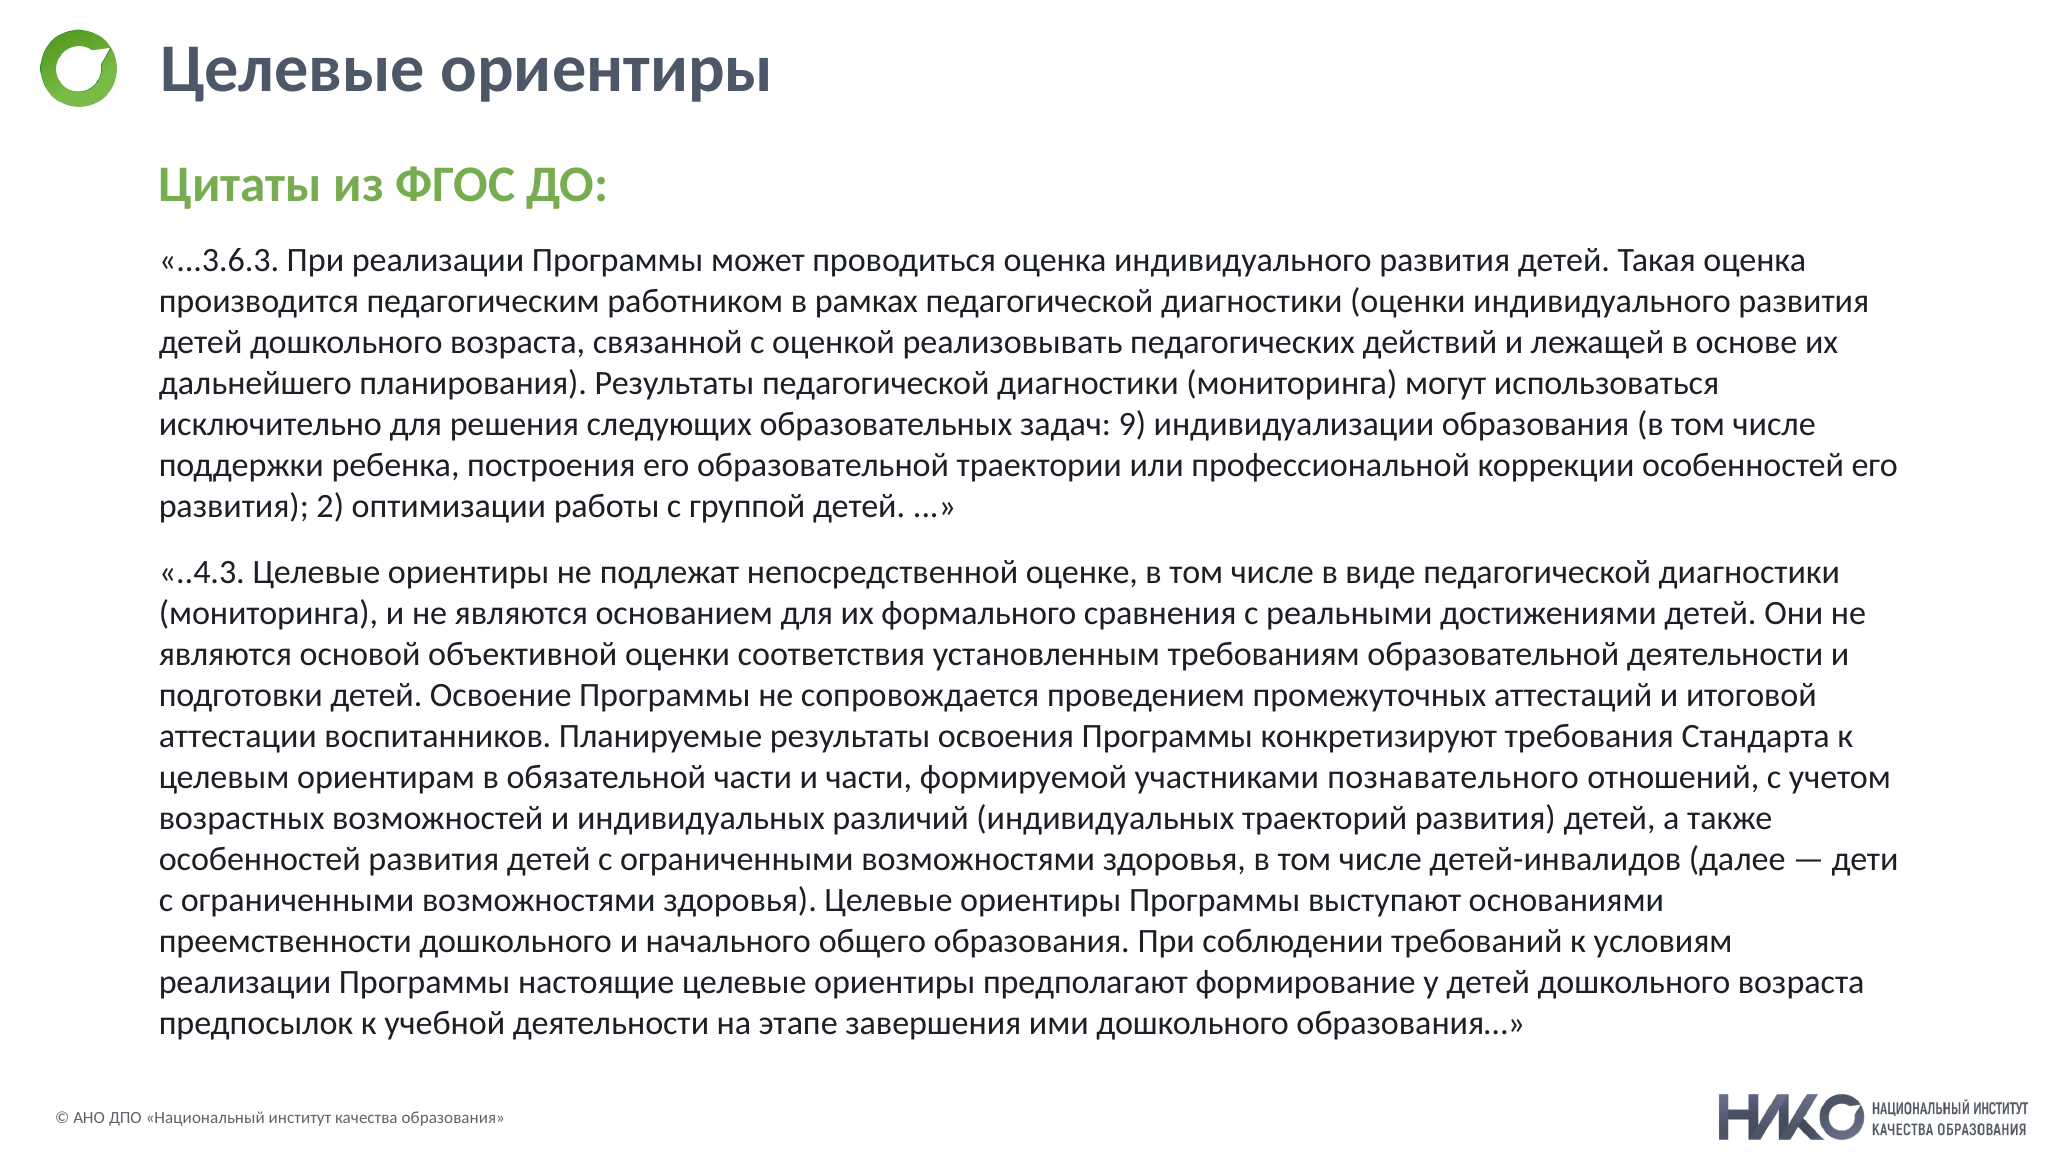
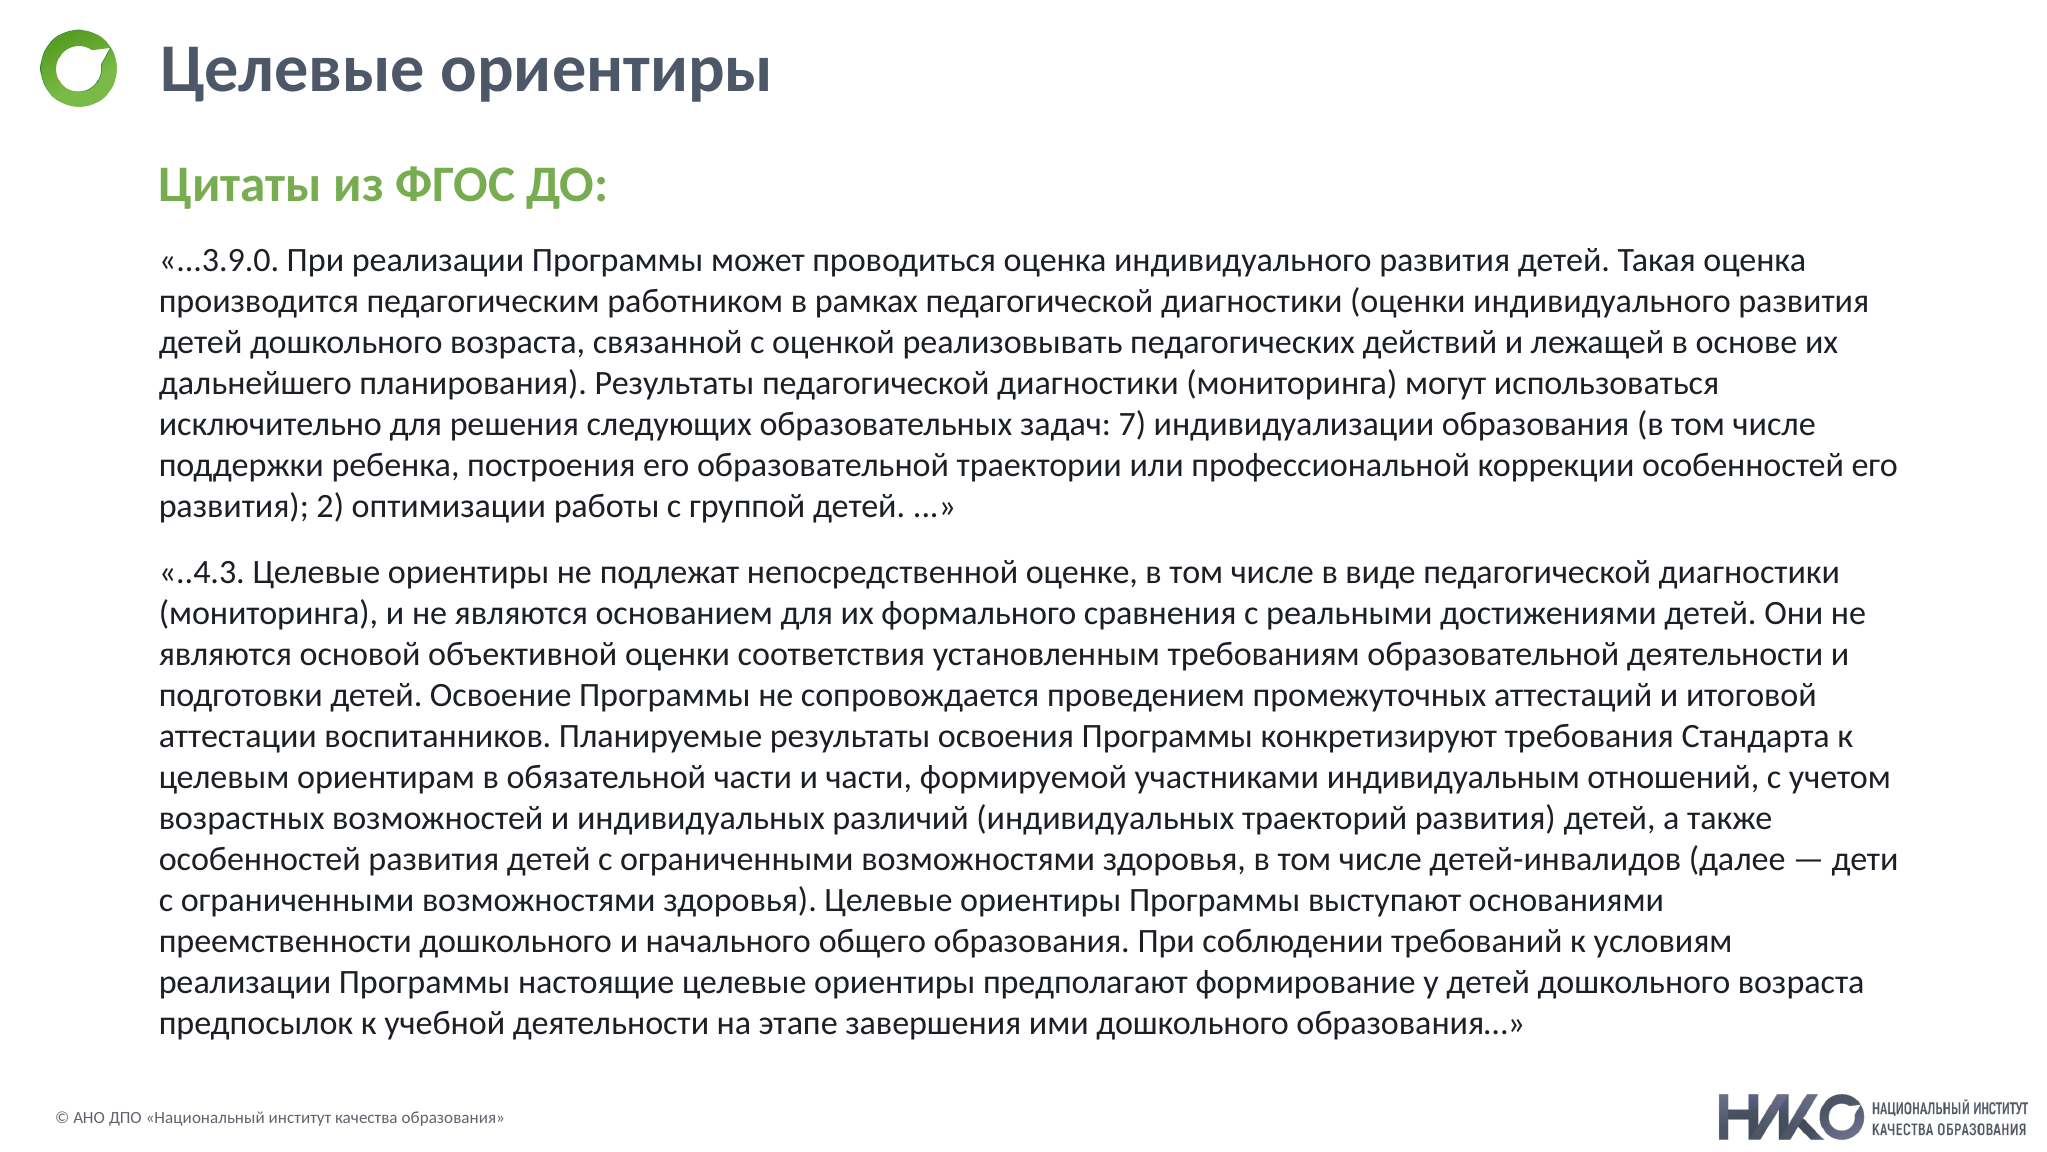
...3.6.3: ...3.6.3 -> ...3.9.0 (219, 260)
9: 9 -> 7 (1132, 424)
познавательного: познавательного -> индивидуальным (1453, 777)
